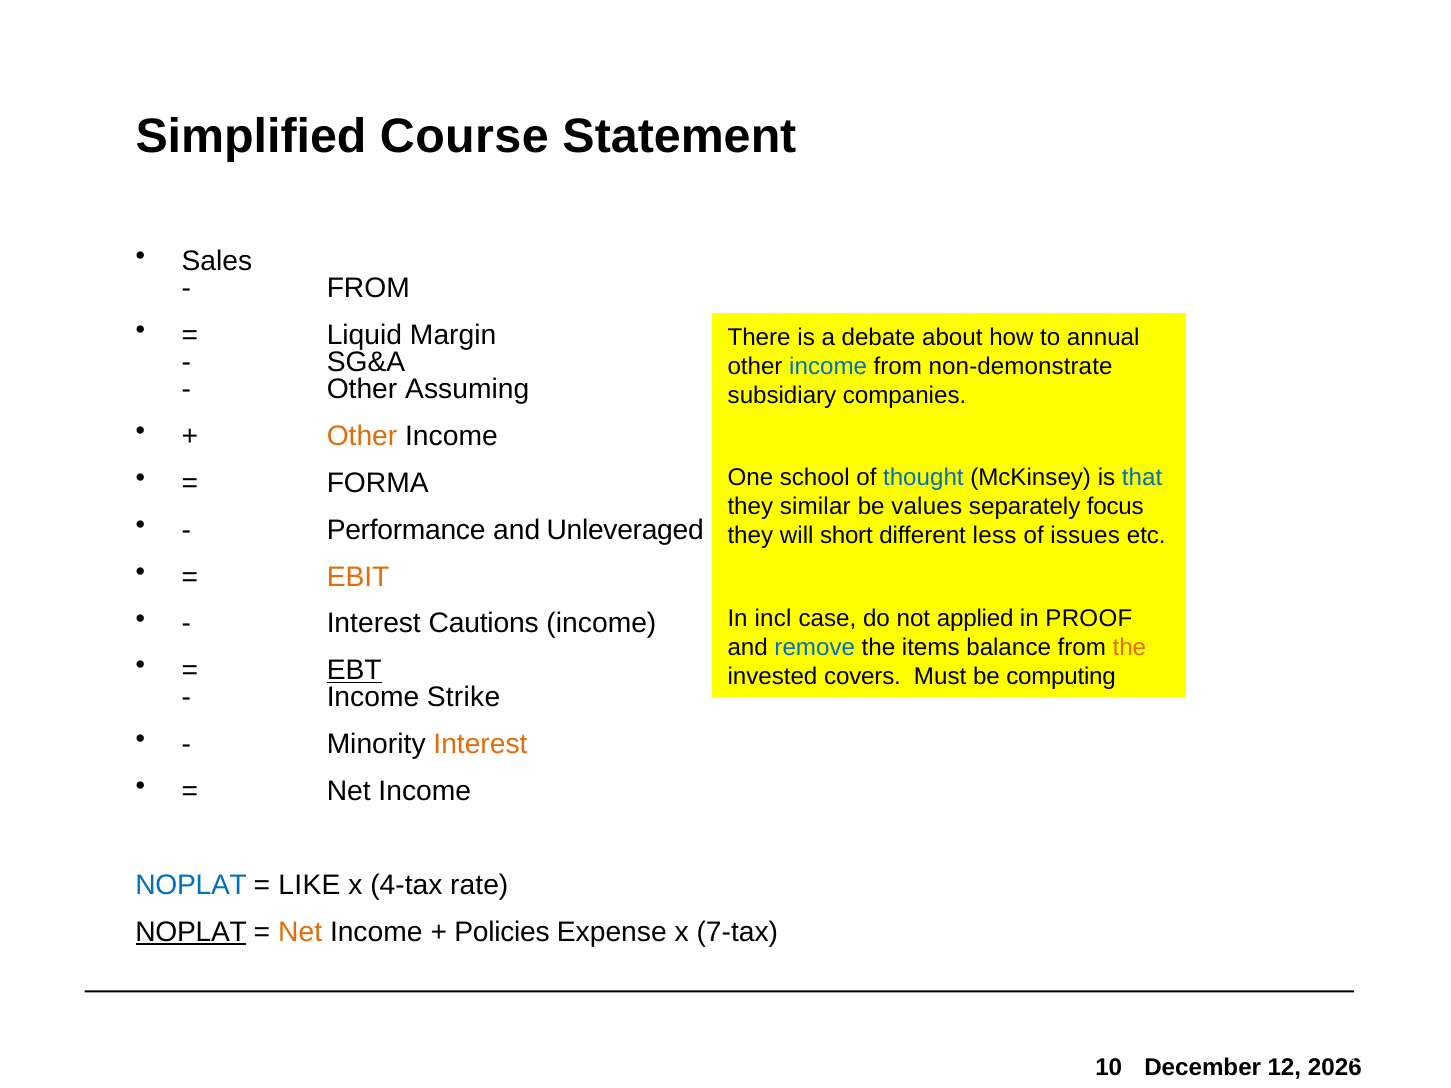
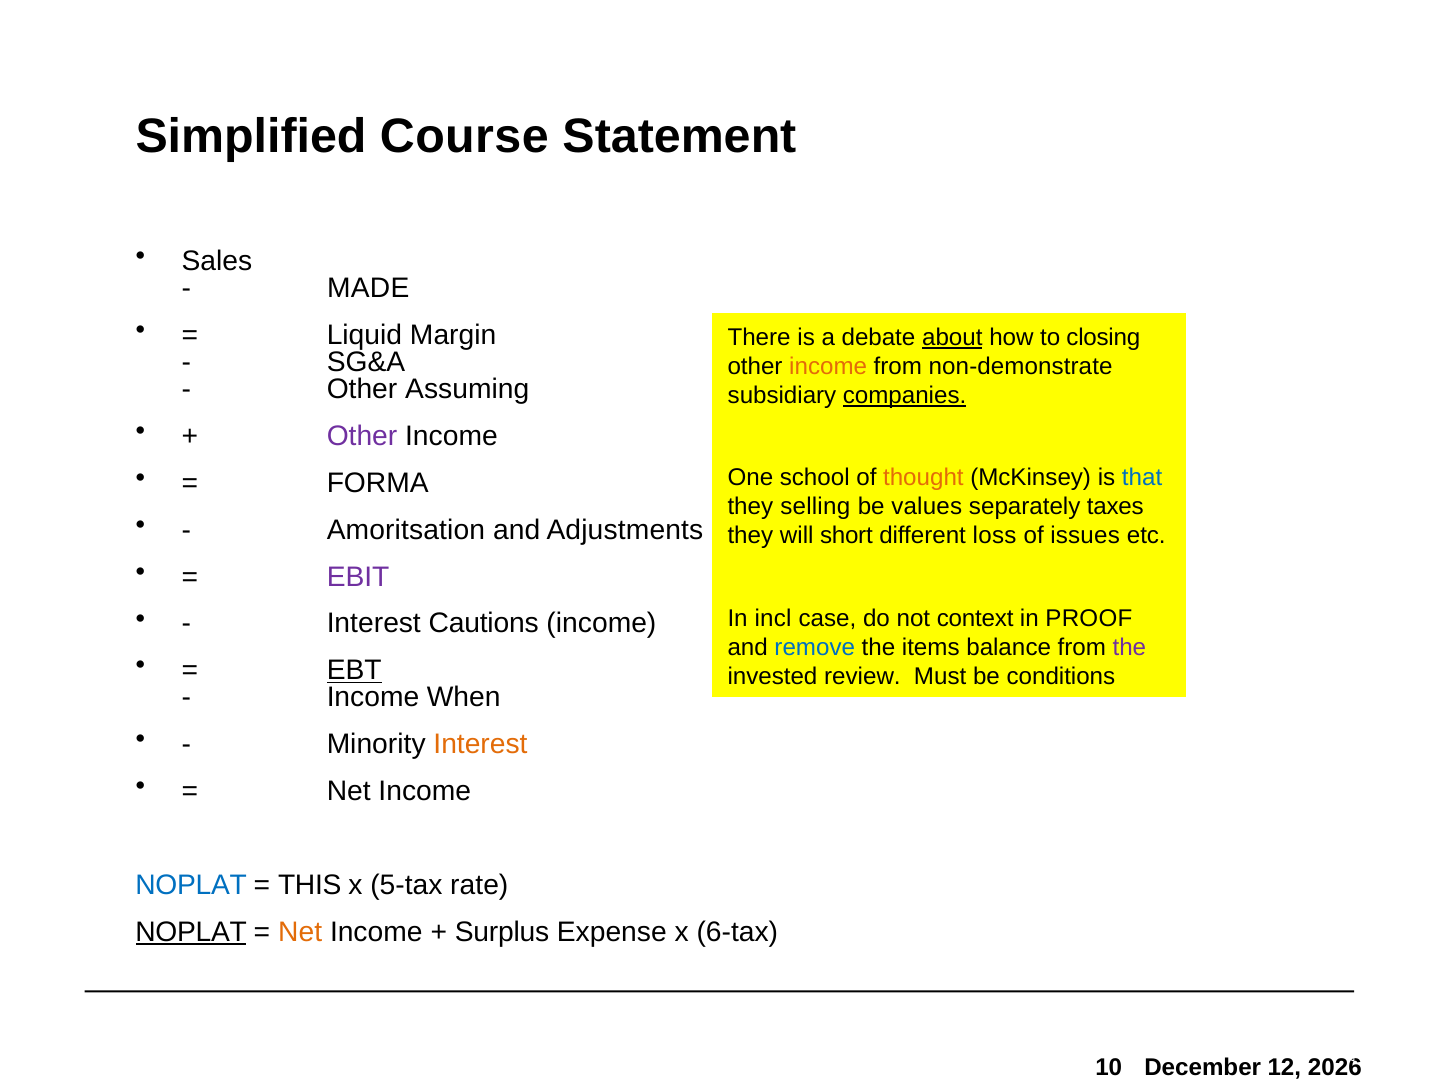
FROM: FROM -> MADE (368, 289)
about underline: none -> present (952, 338)
annual: annual -> closing (1103, 338)
income colour: blue -> orange (828, 367)
companies underline: none -> present (905, 396)
Other colour: orange -> purple (362, 436)
thought colour: blue -> orange (923, 478)
similar: similar -> selling (815, 507)
focus: focus -> taxes (1115, 507)
Performance: Performance -> Amoritsation (406, 530)
Unleveraged: Unleveraged -> Adjustments (625, 530)
less: less -> loss (995, 536)
EBIT colour: orange -> purple (358, 577)
applied: applied -> context (975, 618)
the colour: orange -> purple (1129, 647)
covers: covers -> review (862, 676)
computing: computing -> conditions (1061, 676)
Strike: Strike -> When (464, 698)
LIKE: LIKE -> THIS (310, 885)
4-tax: 4-tax -> 5-tax (406, 885)
Policies: Policies -> Surplus (502, 932)
7-tax: 7-tax -> 6-tax (737, 932)
